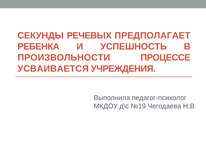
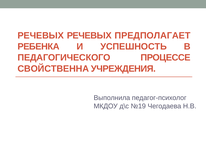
СЕКУНДЫ: СЕКУНДЫ -> РЕЧЕВЫХ (41, 35)
ПРОИЗВОЛЬНОСТИ: ПРОИЗВОЛЬНОСТИ -> ПЕДАГОГИЧЕСКОГО (64, 57)
УСВАИВАЕТСЯ: УСВАИВАЕТСЯ -> СВОЙСТВЕННА (53, 68)
